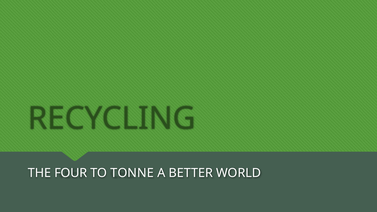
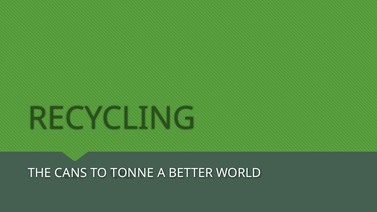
FOUR: FOUR -> CANS (71, 173)
